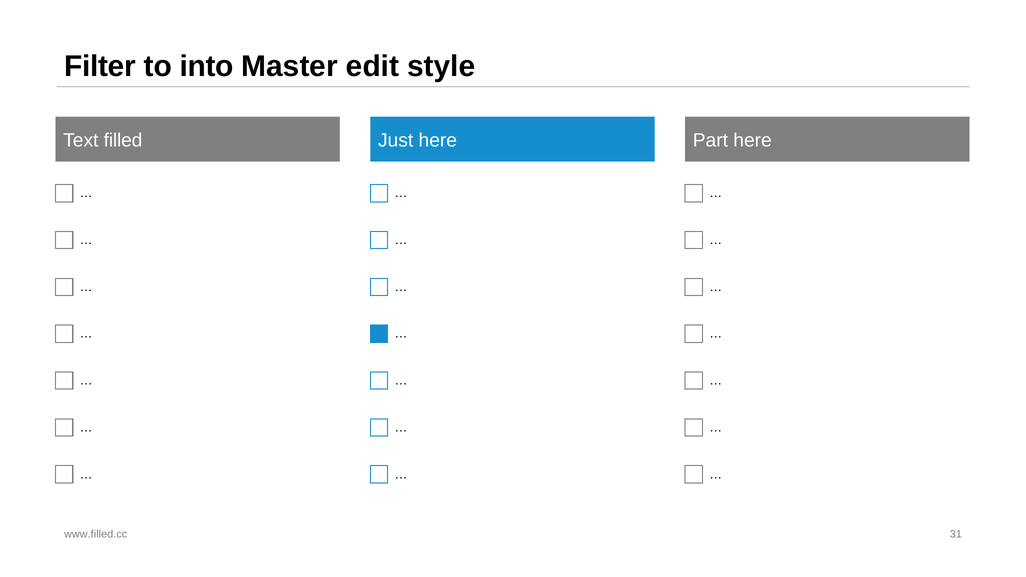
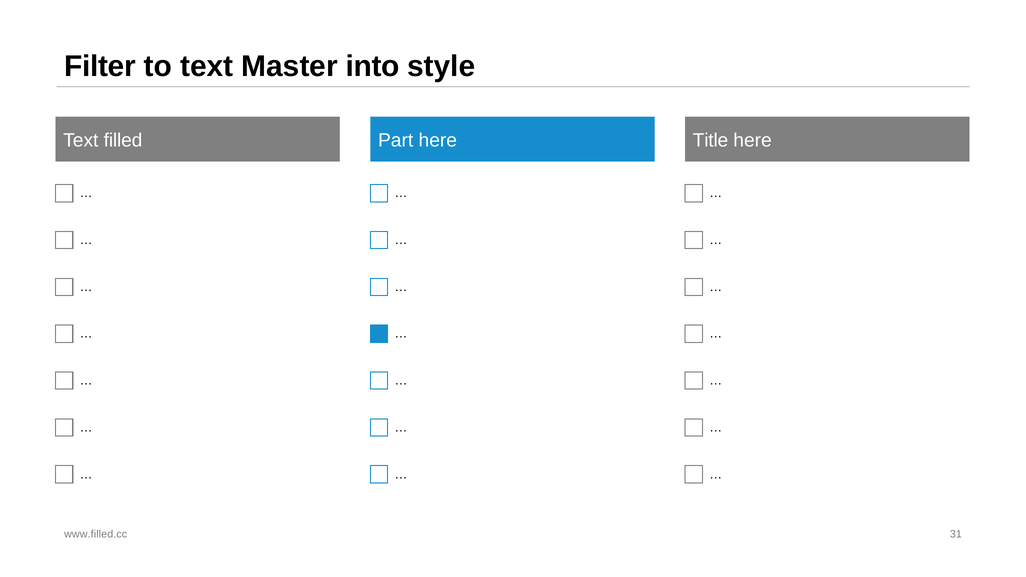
to into: into -> text (207, 66)
edit: edit -> into (373, 66)
Just: Just -> Part (396, 141)
Part: Part -> Title (711, 141)
